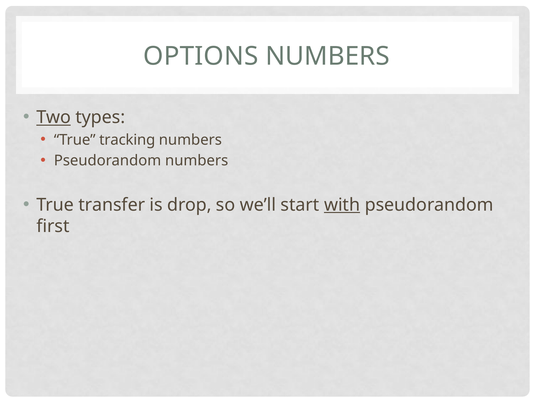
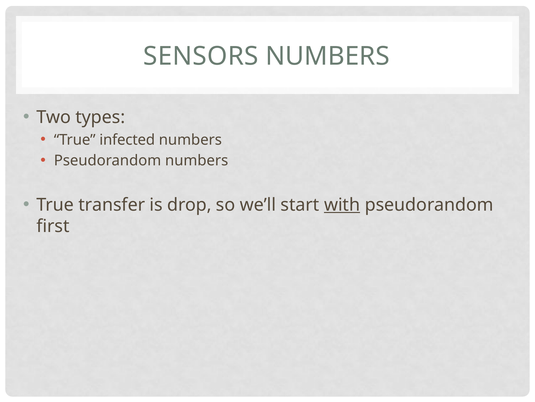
OPTIONS: OPTIONS -> SENSORS (201, 56)
Two underline: present -> none (54, 117)
tracking: tracking -> infected (127, 140)
